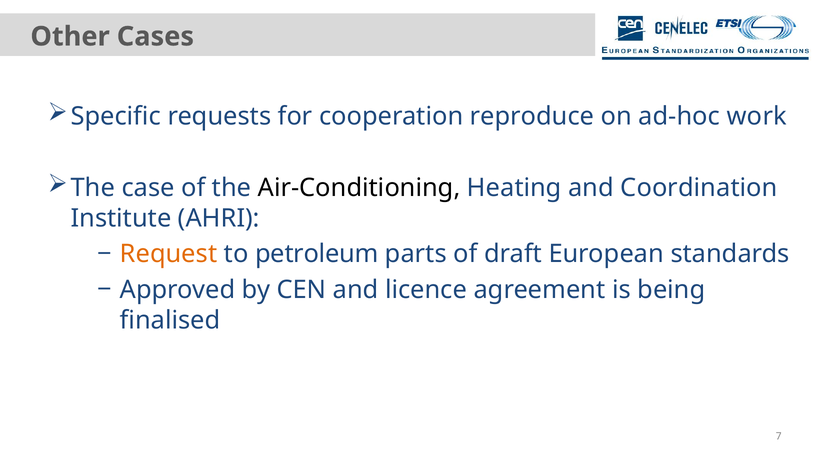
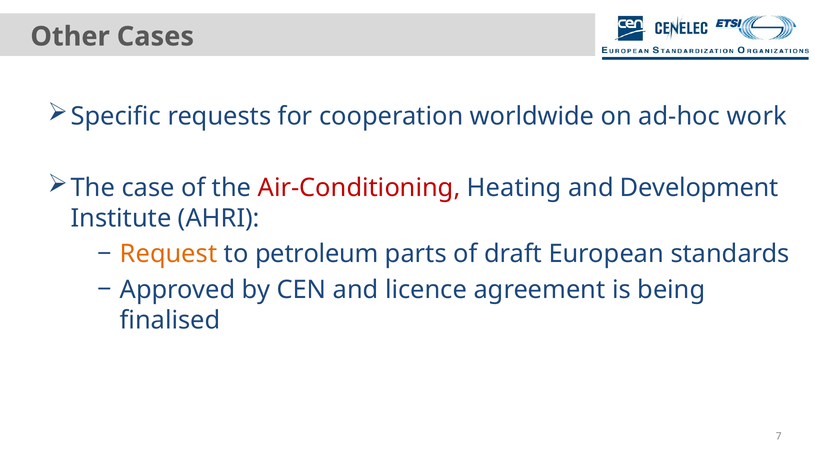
reproduce: reproduce -> worldwide (532, 116)
Air-Conditioning colour: black -> red (359, 188)
Coordination: Coordination -> Development (699, 188)
